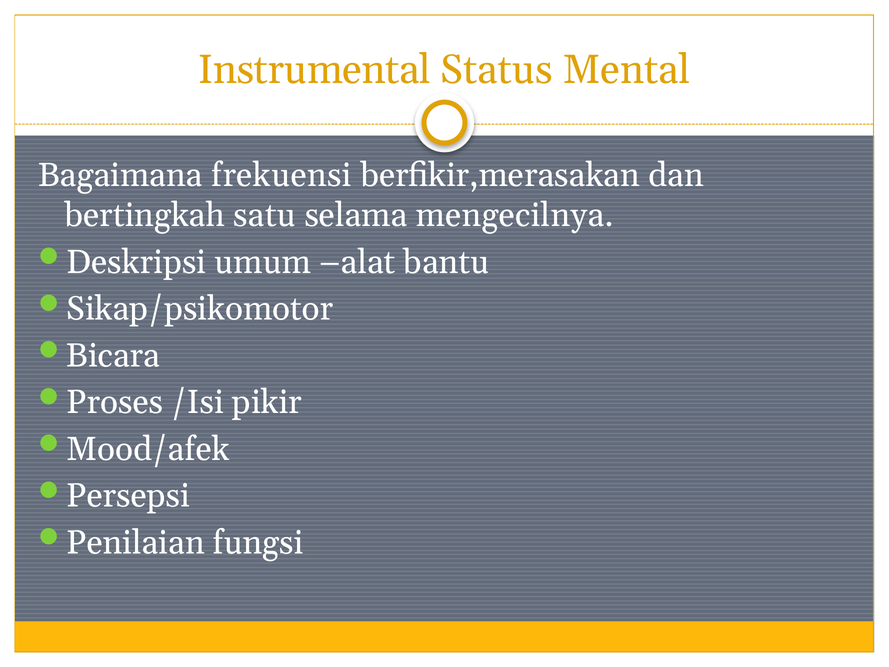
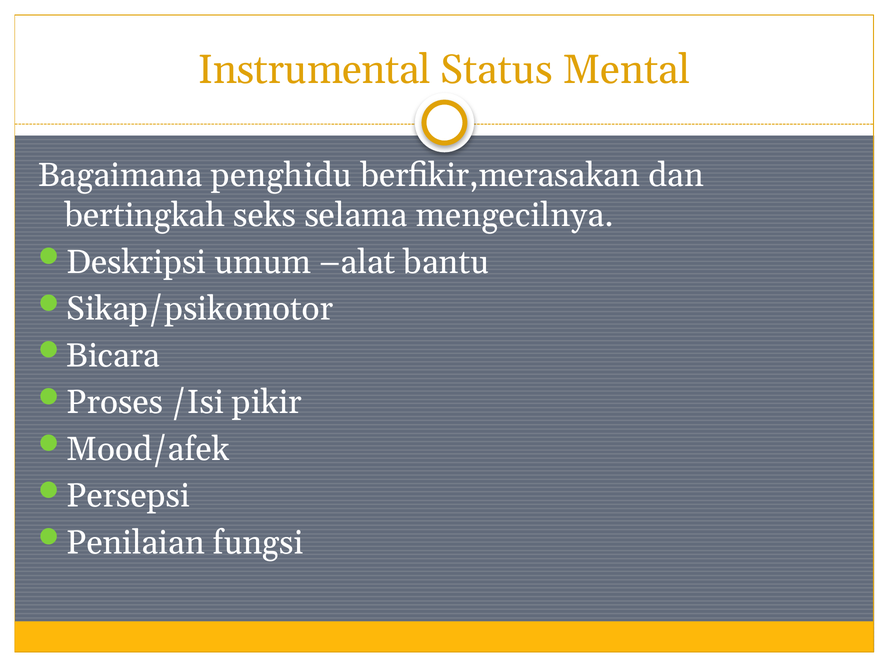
frekuensi: frekuensi -> penghidu (281, 175)
satu: satu -> seks (265, 215)
